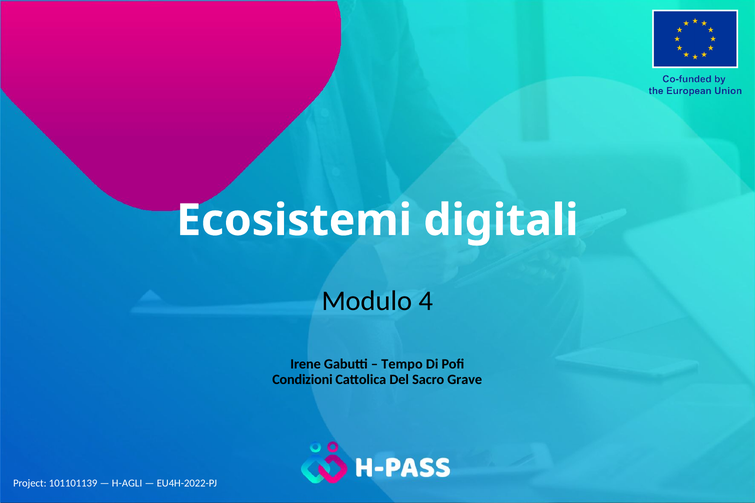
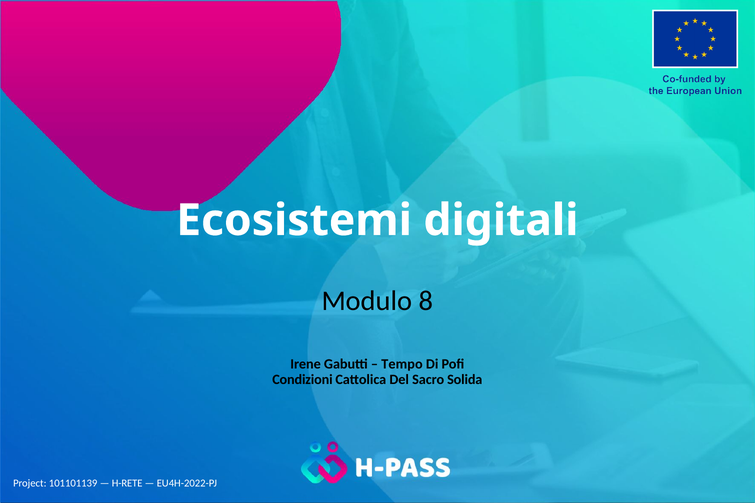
4: 4 -> 8 (426, 301)
Grave: Grave -> Solida (465, 380)
H-AGLI: H-AGLI -> H-RETE (127, 484)
